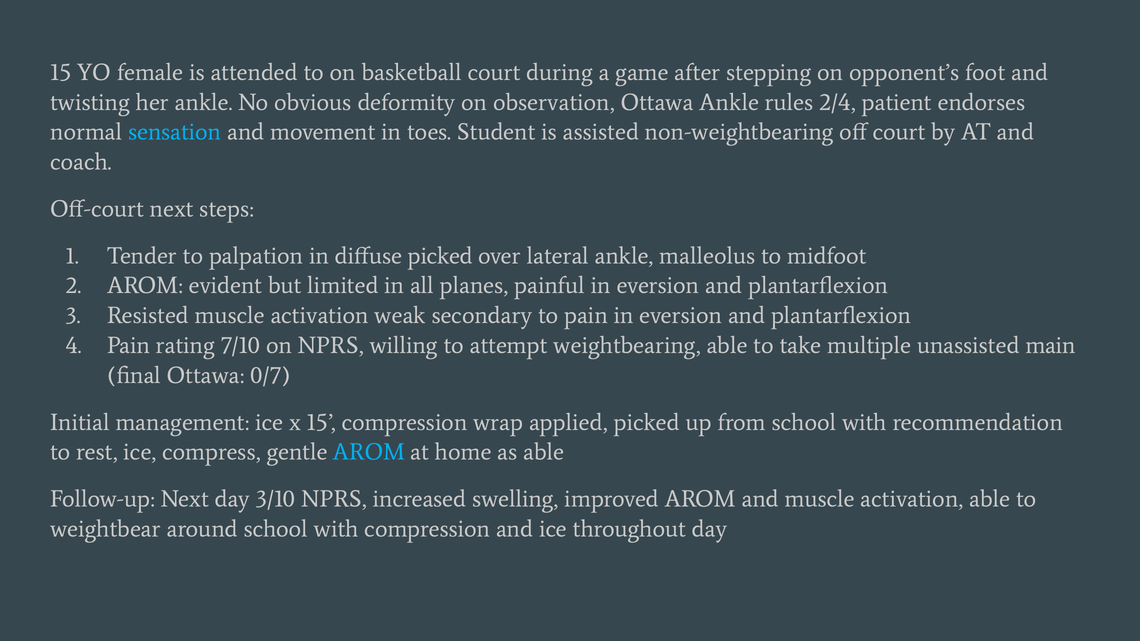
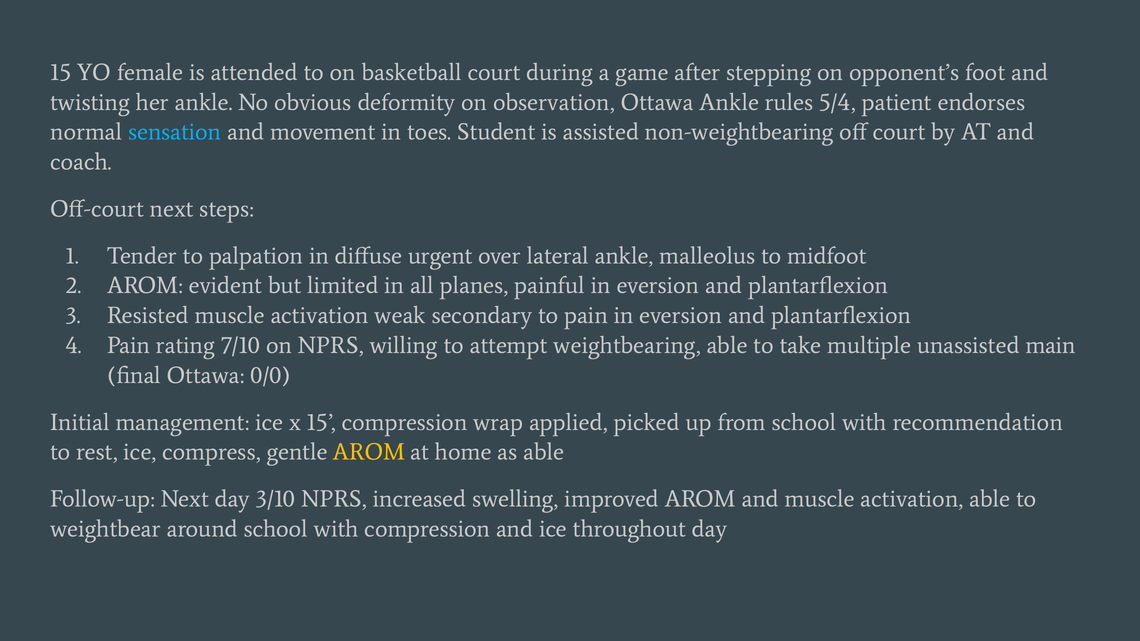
2/4: 2/4 -> 5/4 (837, 102)
diffuse picked: picked -> urgent (440, 256)
0/7: 0/7 -> 0/0 (271, 375)
AROM colour: light blue -> yellow (369, 452)
